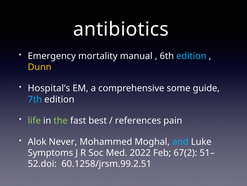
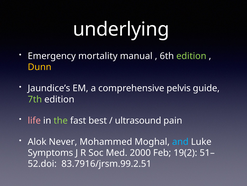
antibiotics: antibiotics -> underlying (121, 29)
edition colour: light blue -> light green (191, 56)
Hospital’s: Hospital’s -> Jaundice’s (49, 88)
some: some -> pelvis (179, 88)
7th colour: light blue -> light green (35, 99)
life colour: light green -> pink (34, 120)
references: references -> ultrasound (138, 120)
2022: 2022 -> 2000 (140, 152)
67(2: 67(2 -> 19(2 (185, 152)
60.1258/jrsm.99.2.51: 60.1258/jrsm.99.2.51 -> 83.7916/jrsm.99.2.51 (106, 163)
